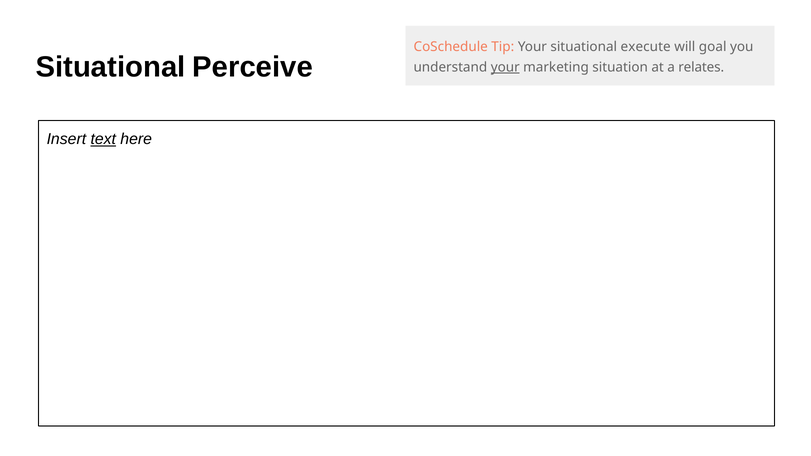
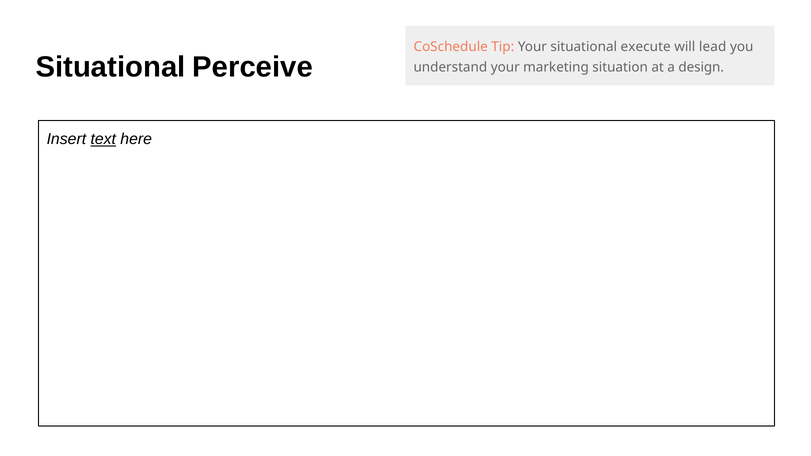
goal: goal -> lead (713, 47)
your underline: present -> none (505, 67)
relates: relates -> design (701, 67)
